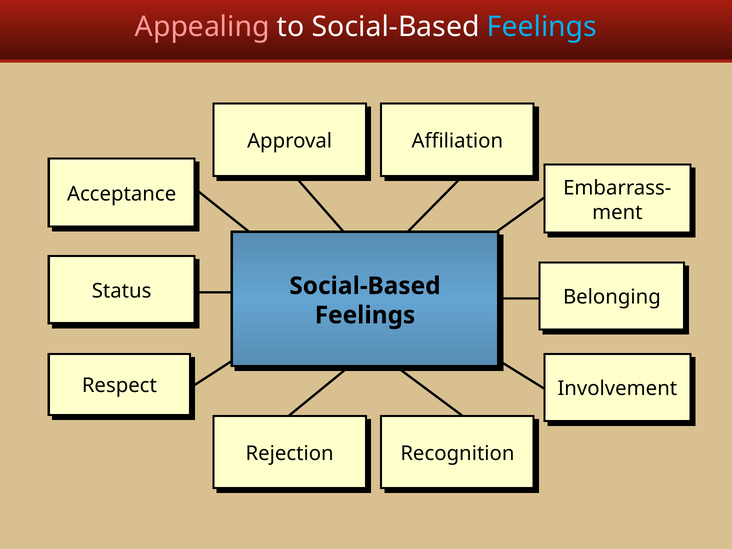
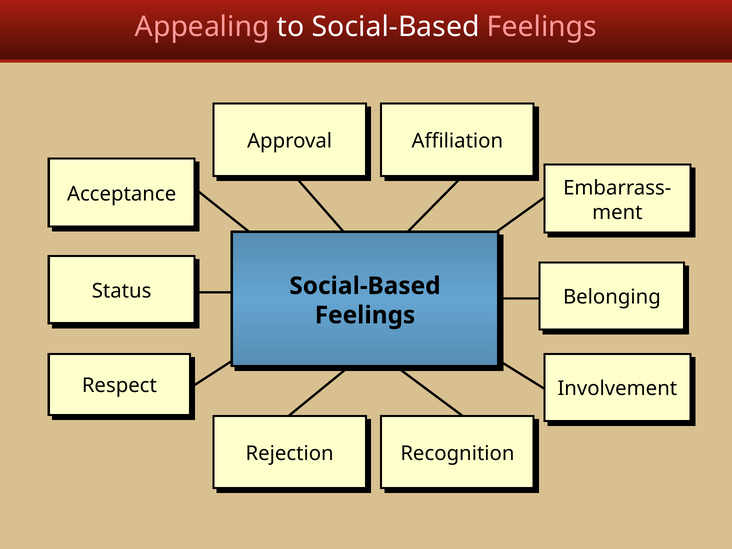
Feelings colour: light blue -> pink (542, 27)
